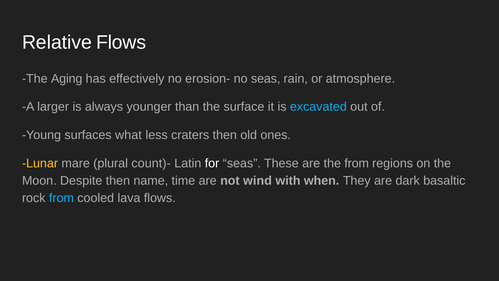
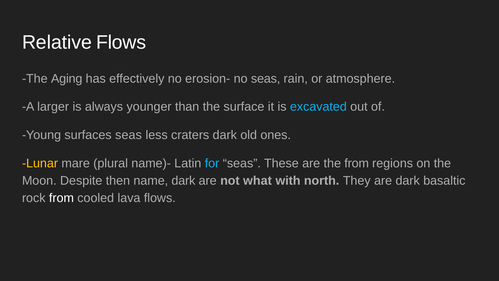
surfaces what: what -> seas (129, 135)
craters then: then -> dark (225, 135)
count)-: count)- -> name)- (151, 163)
for colour: white -> light blue (212, 163)
name time: time -> dark (183, 181)
wind: wind -> what (258, 181)
when: when -> north (322, 181)
from colour: light blue -> white (61, 198)
